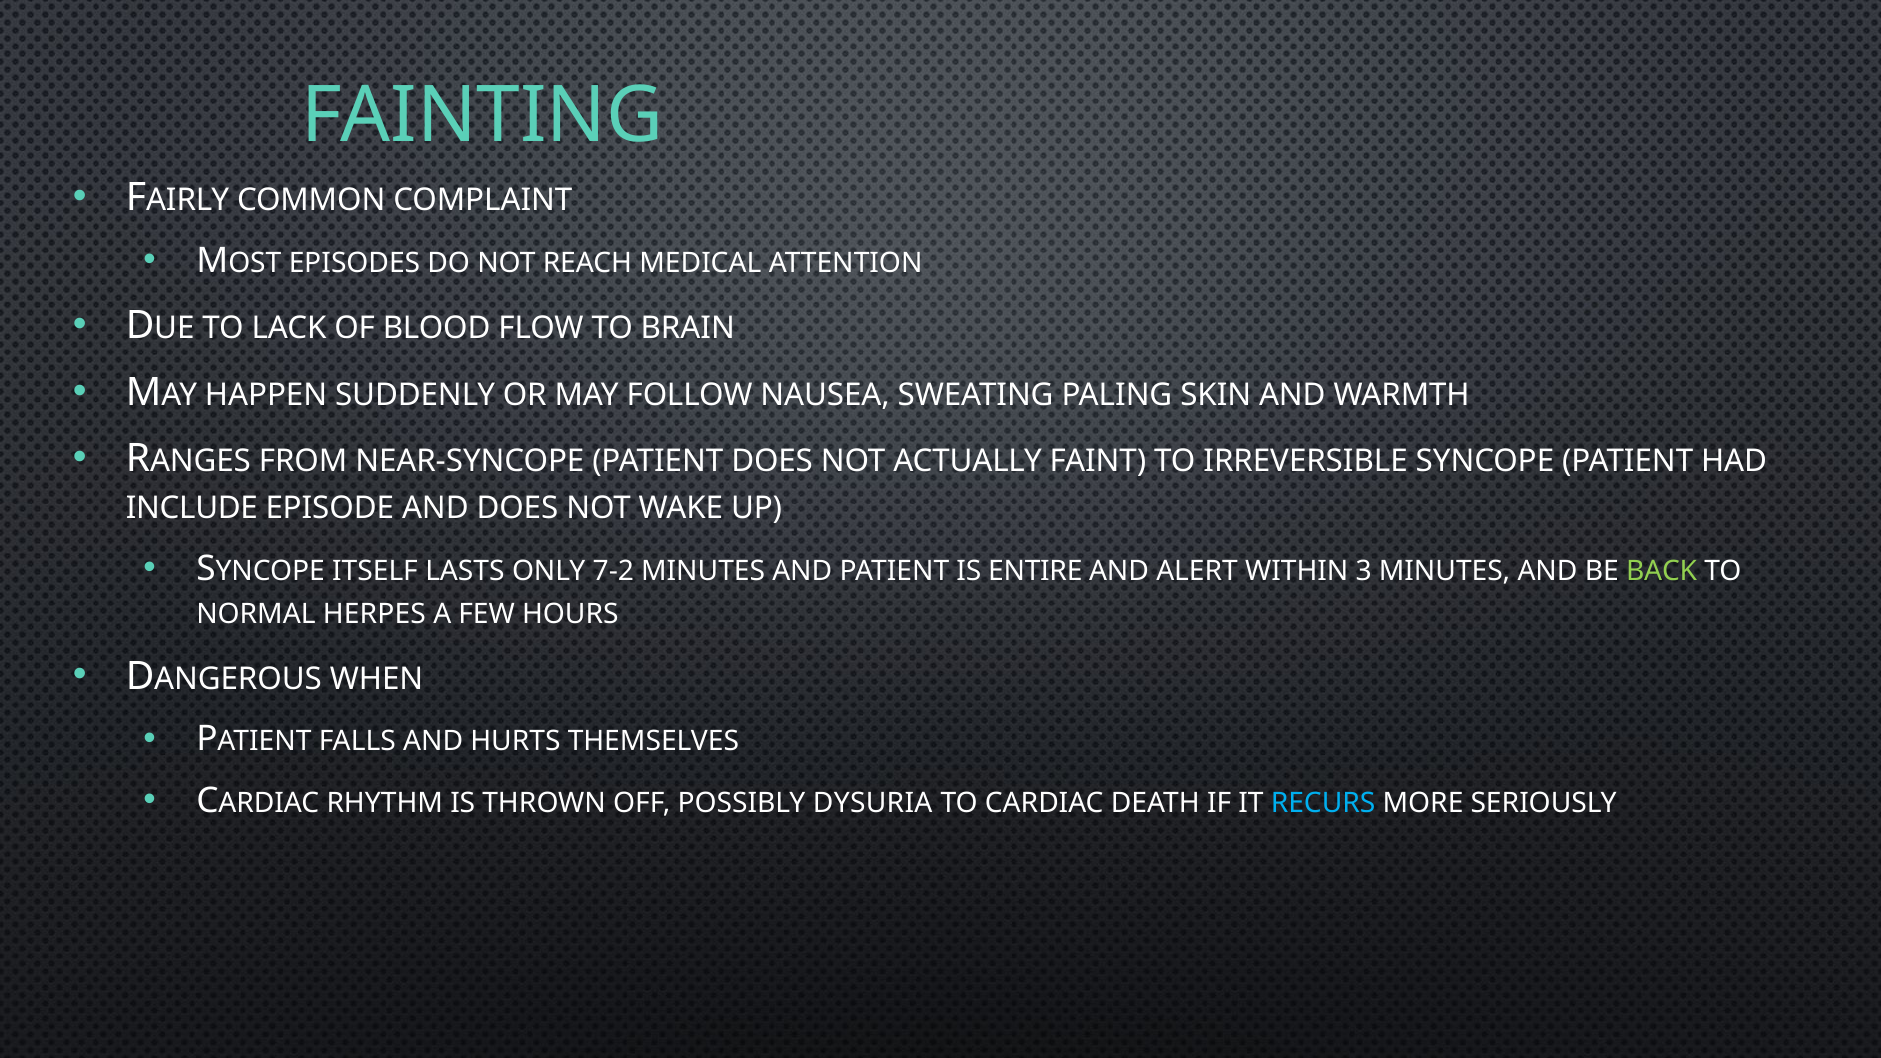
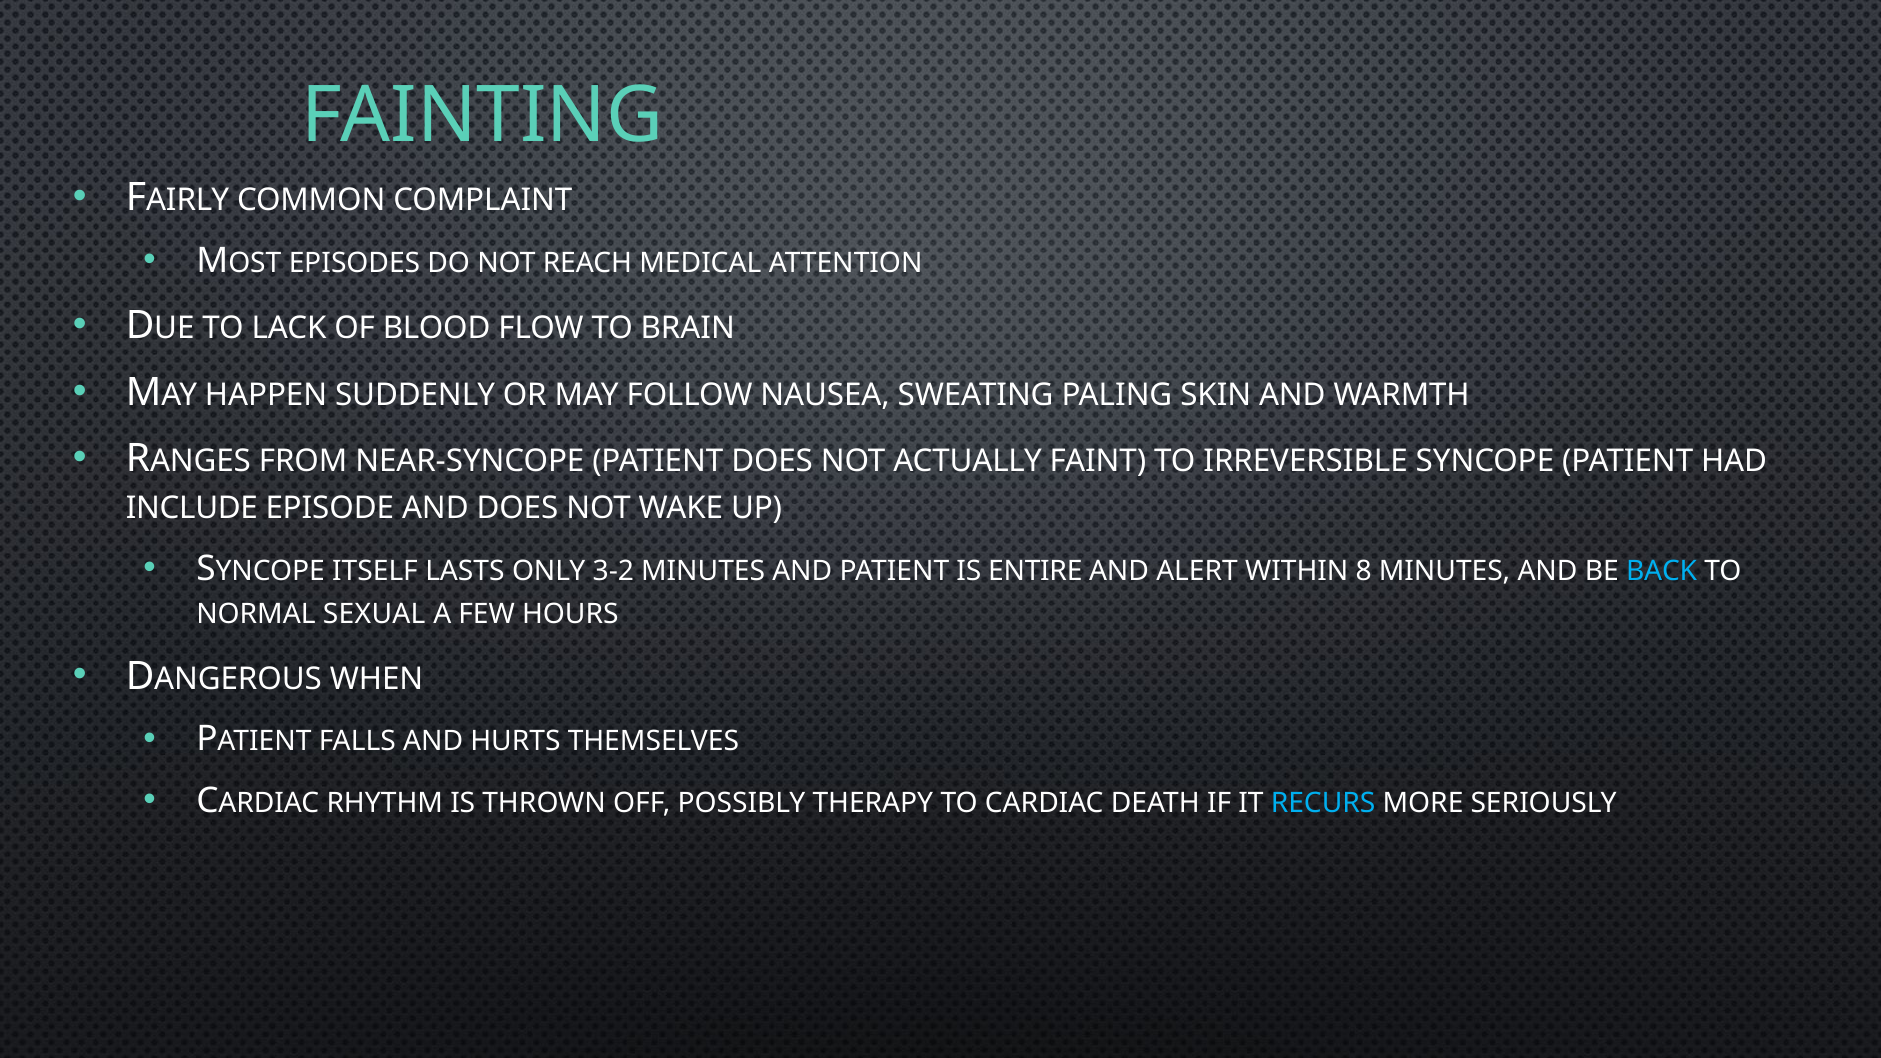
7-2: 7-2 -> 3-2 (613, 572)
3: 3 -> 8 (1364, 572)
BACK colour: light green -> light blue (1662, 572)
HERPES: HERPES -> SEXUAL (374, 614)
DYSURIA: DYSURIA -> THERAPY (873, 803)
